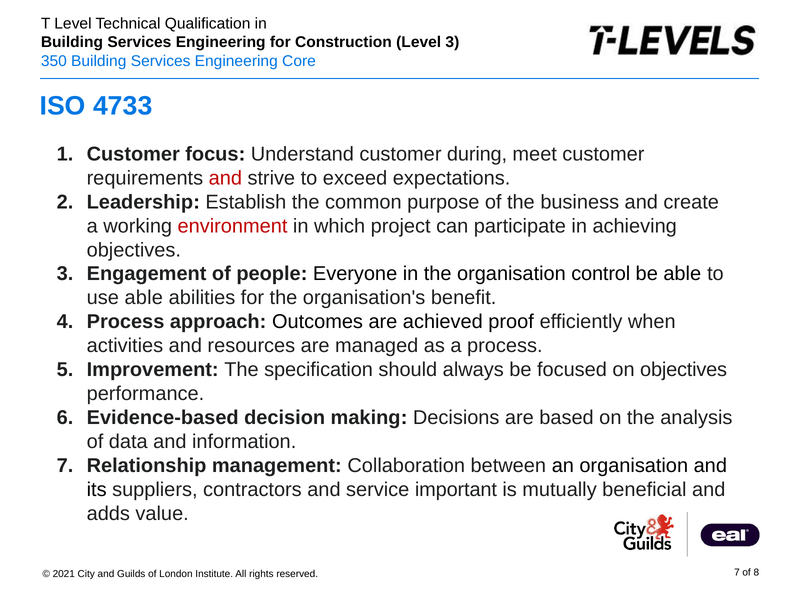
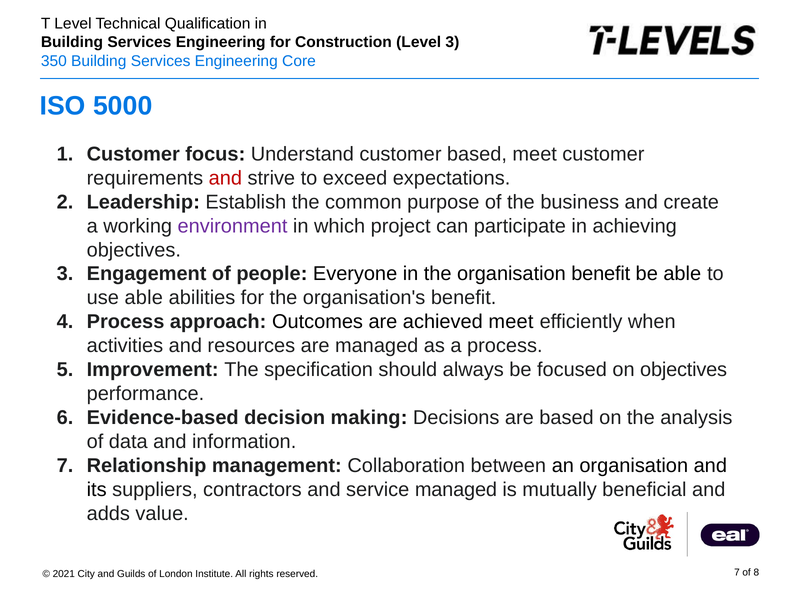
4733: 4733 -> 5000 (123, 106)
customer during: during -> based (477, 154)
environment colour: red -> purple (233, 226)
organisation control: control -> benefit (601, 274)
achieved proof: proof -> meet (511, 322)
service important: important -> managed (456, 490)
